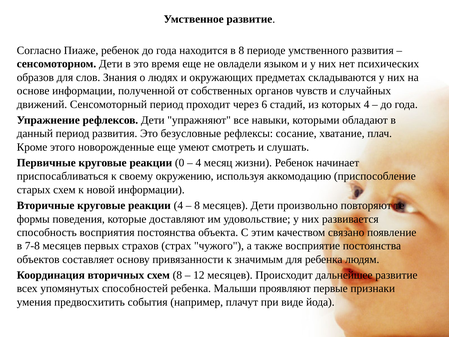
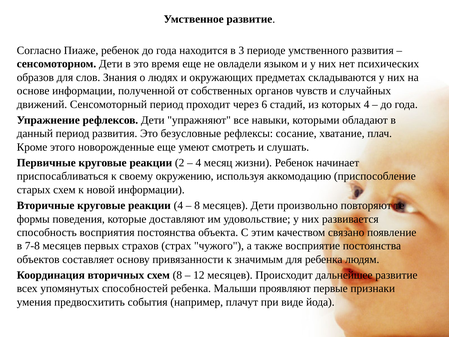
в 8: 8 -> 3 (241, 50)
0: 0 -> 2 (180, 163)
